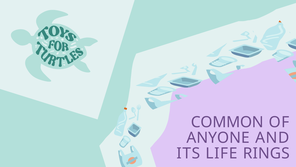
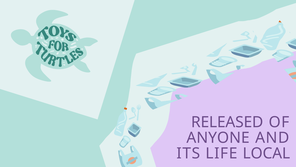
COMMON: COMMON -> RELEASED (227, 122)
RINGS: RINGS -> LOCAL (266, 153)
